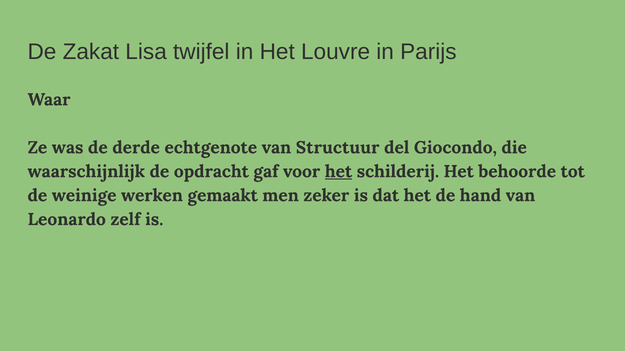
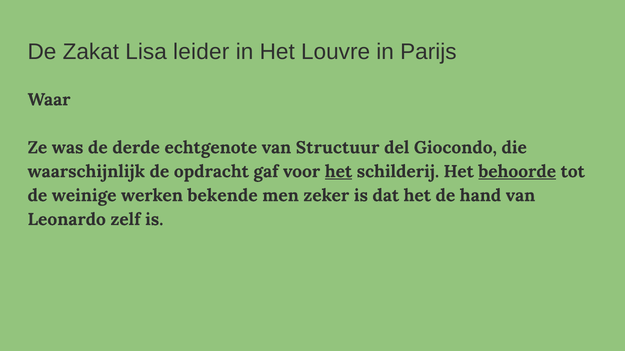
twijfel: twijfel -> leider (201, 52)
behoorde underline: none -> present (517, 172)
gemaakt: gemaakt -> bekende (223, 196)
